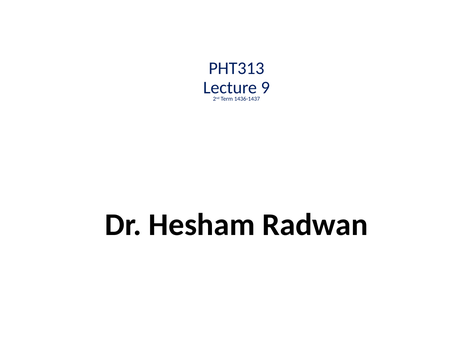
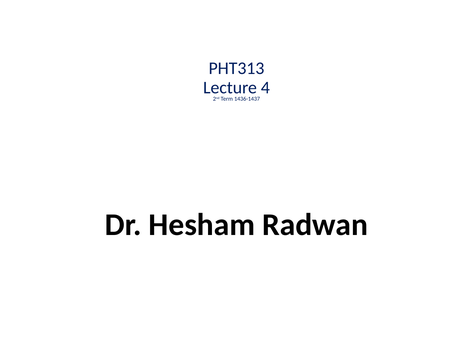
9: 9 -> 4 (265, 88)
